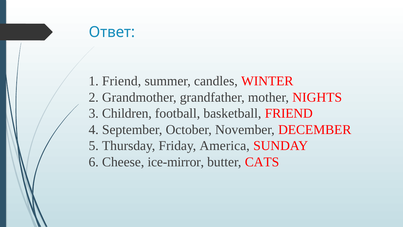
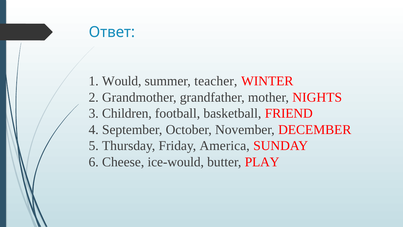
1 Friend: Friend -> Would (122, 81)
candles: candles -> teacher (216, 81)
ice-mirror: ice-mirror -> ice-would (176, 162)
CATS: CATS -> PLAY (262, 162)
